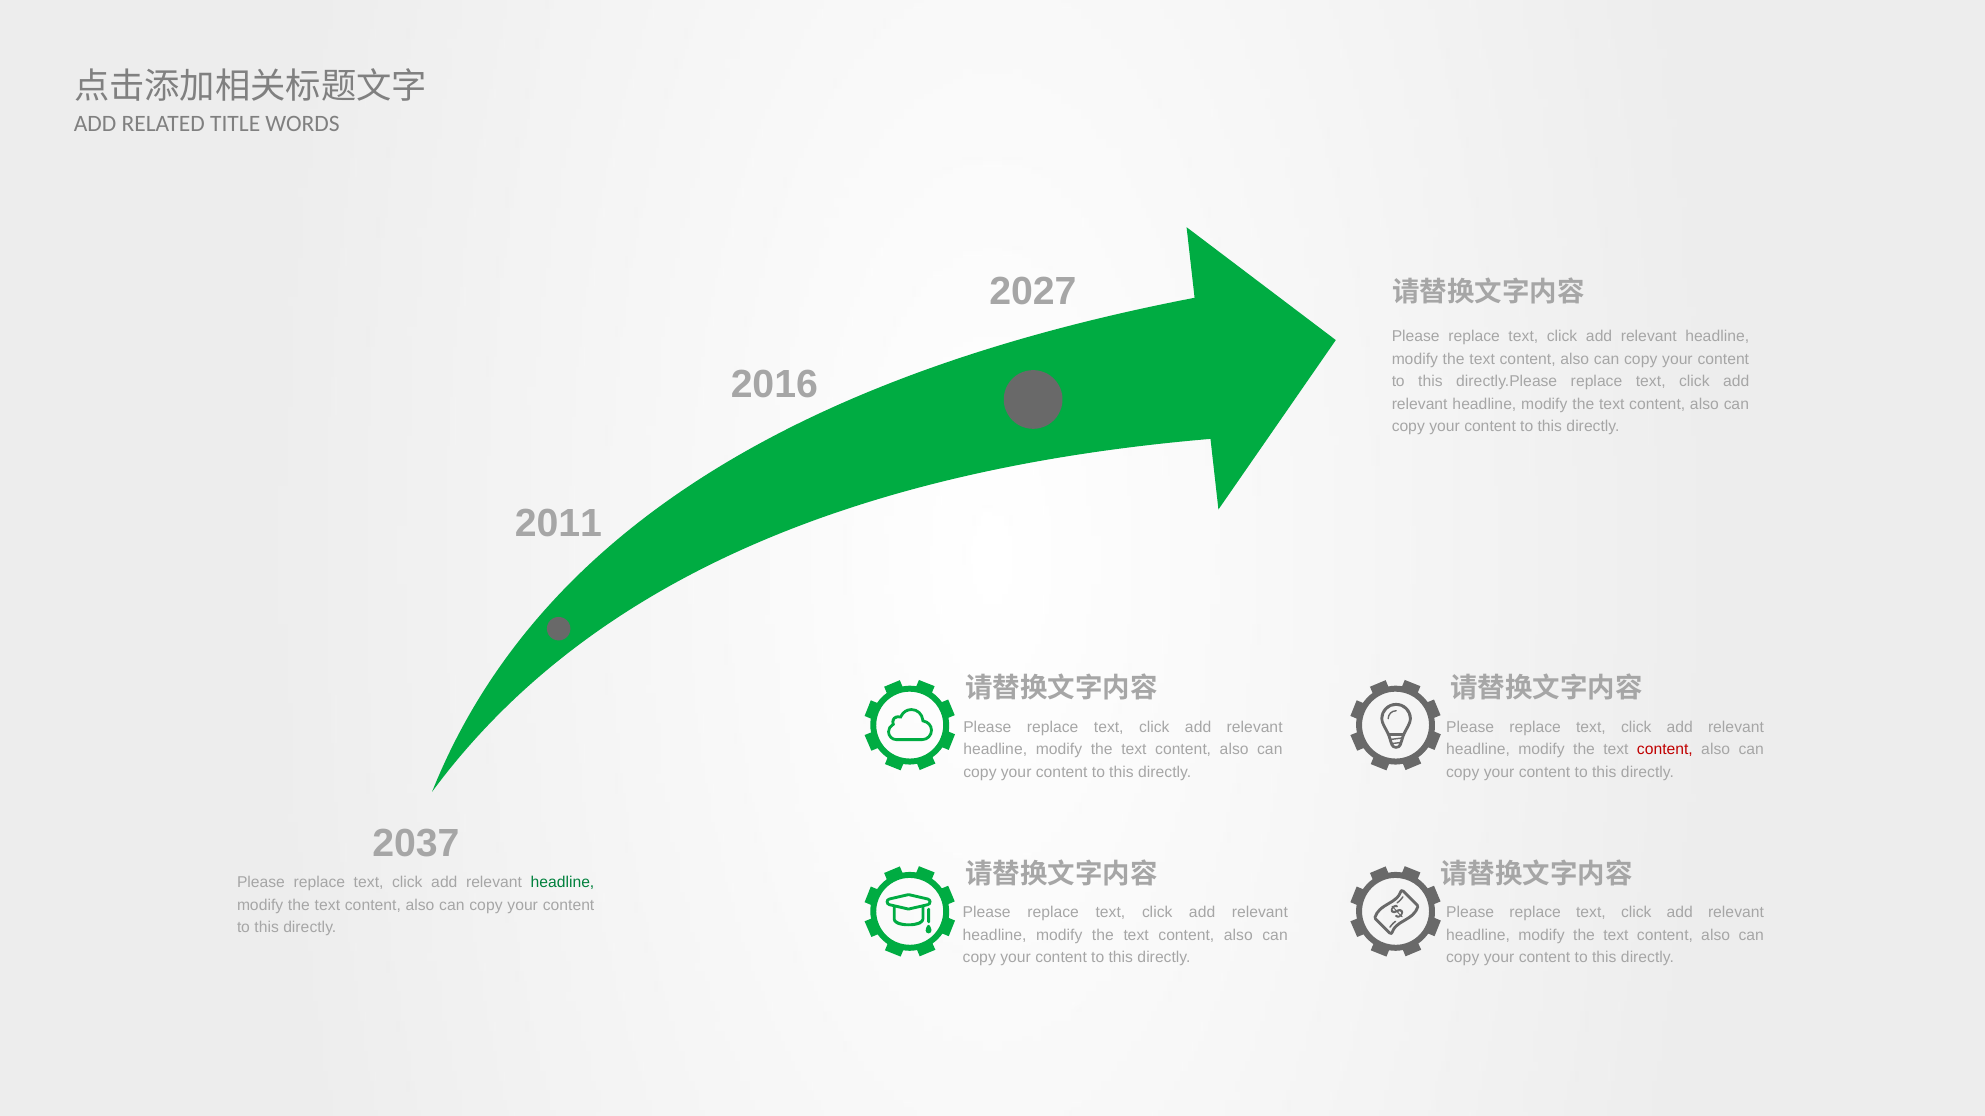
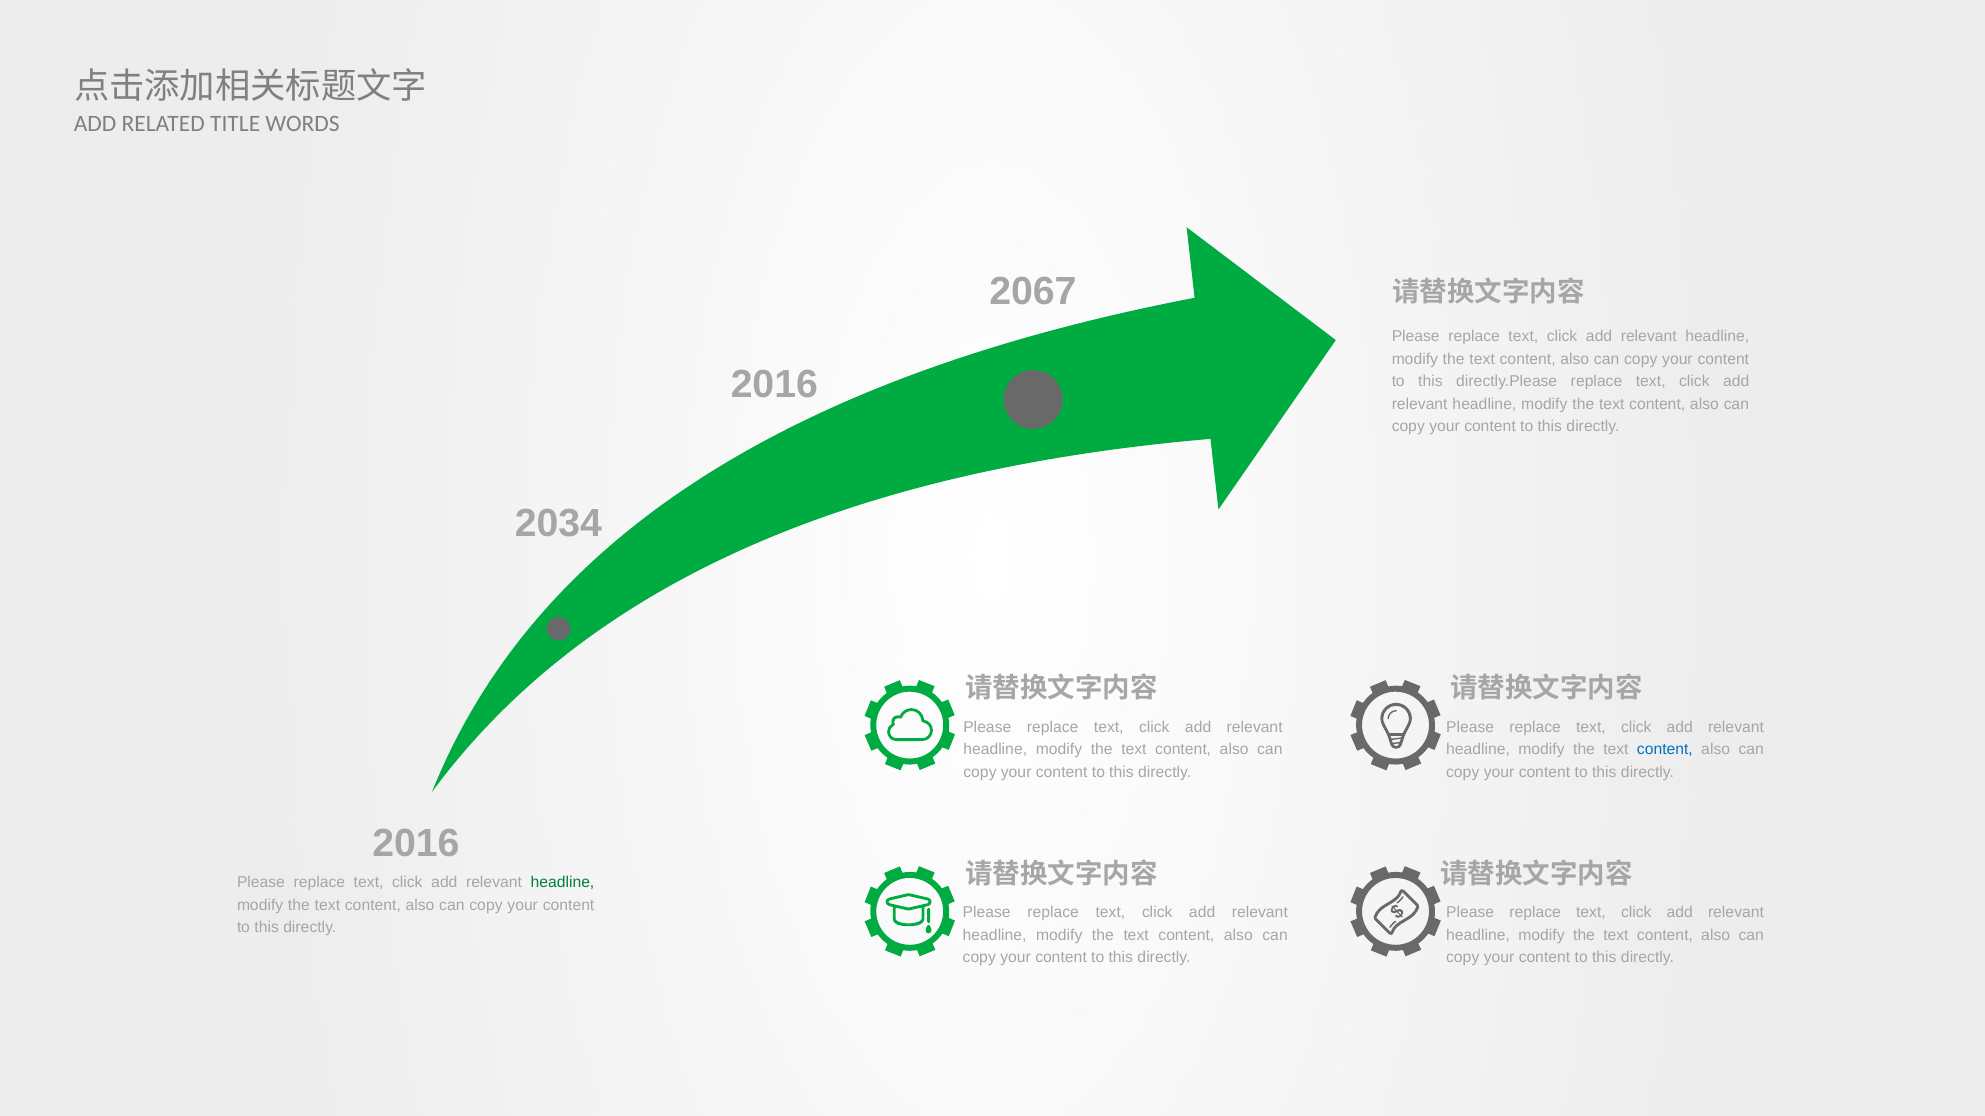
2027: 2027 -> 2067 (1033, 291)
2011: 2011 -> 2034 (558, 524)
content colour: red -> blue (1665, 750)
2037: 2037 -> 2016 (416, 844)
